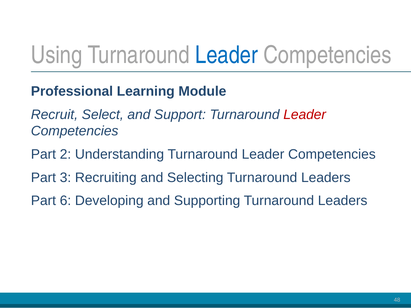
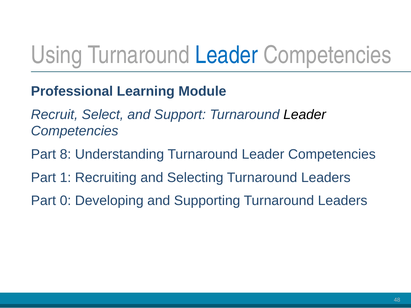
Leader colour: red -> black (305, 115)
2: 2 -> 8 (65, 154)
3: 3 -> 1 (65, 178)
6: 6 -> 0 (65, 201)
